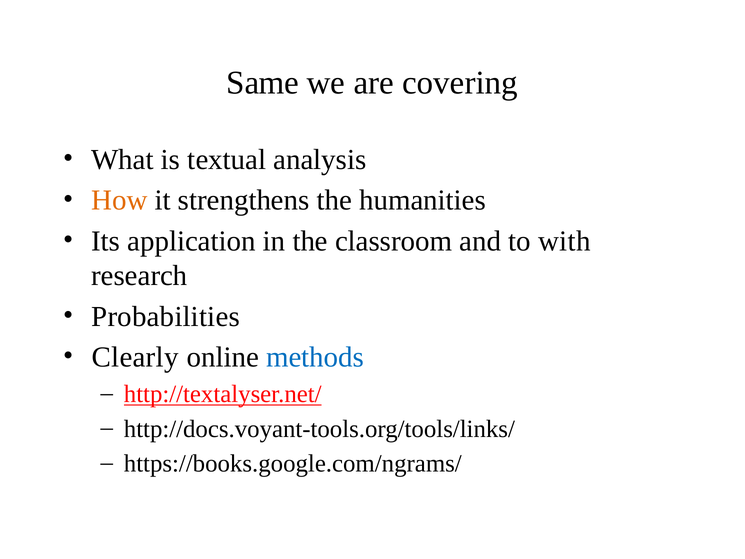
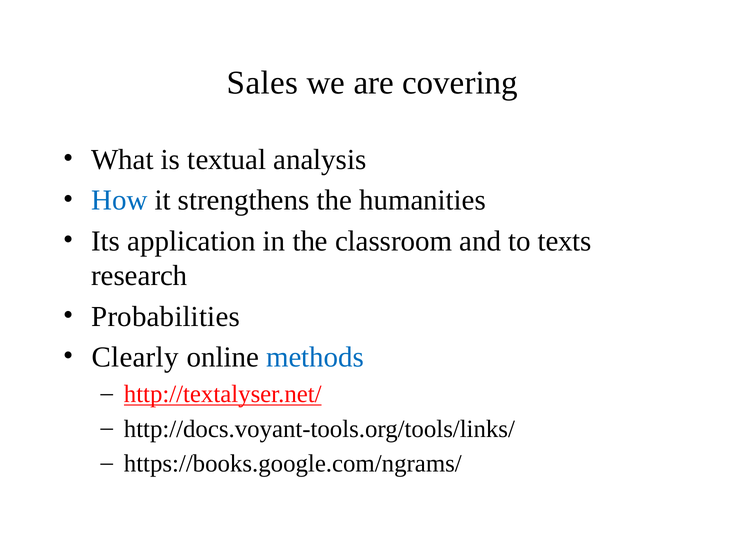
Same: Same -> Sales (262, 83)
How colour: orange -> blue (119, 200)
with: with -> texts (565, 241)
